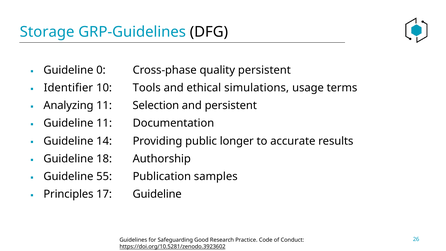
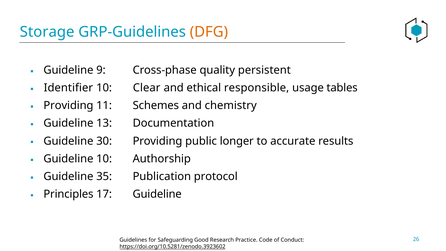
DFG colour: black -> orange (209, 32)
0: 0 -> 9 (101, 70)
Tools: Tools -> Clear (147, 88)
simulations: simulations -> responsible (257, 88)
terms: terms -> tables (342, 88)
Analyzing: Analyzing -> Providing (68, 106)
Selection: Selection -> Schemes (156, 106)
and persistent: persistent -> chemistry (231, 106)
Guideline 11: 11 -> 13 (104, 123)
14: 14 -> 30 (104, 141)
Guideline 18: 18 -> 10 (104, 159)
55: 55 -> 35 (104, 176)
samples: samples -> protocol (216, 176)
